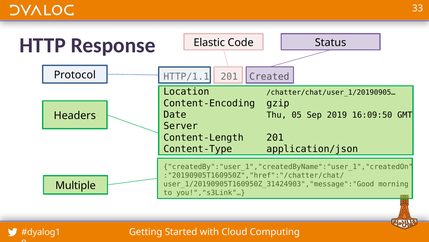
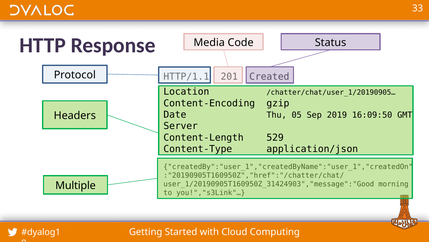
Elastic: Elastic -> Media (209, 42)
Content-Length 201: 201 -> 529 (275, 137)
